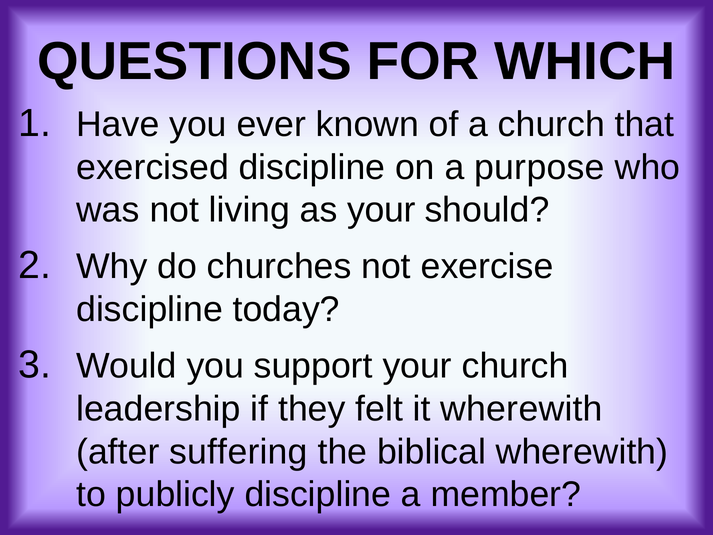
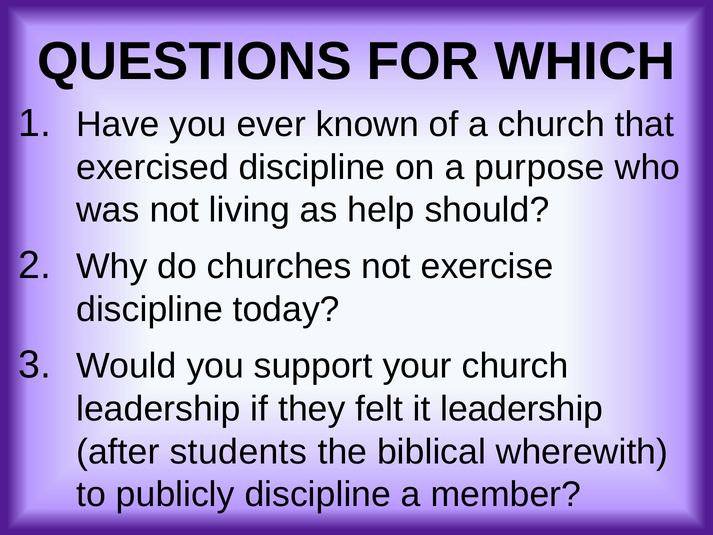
as your: your -> help (381, 210)
it wherewith: wherewith -> leadership (522, 409)
suffering: suffering -> students (238, 452)
